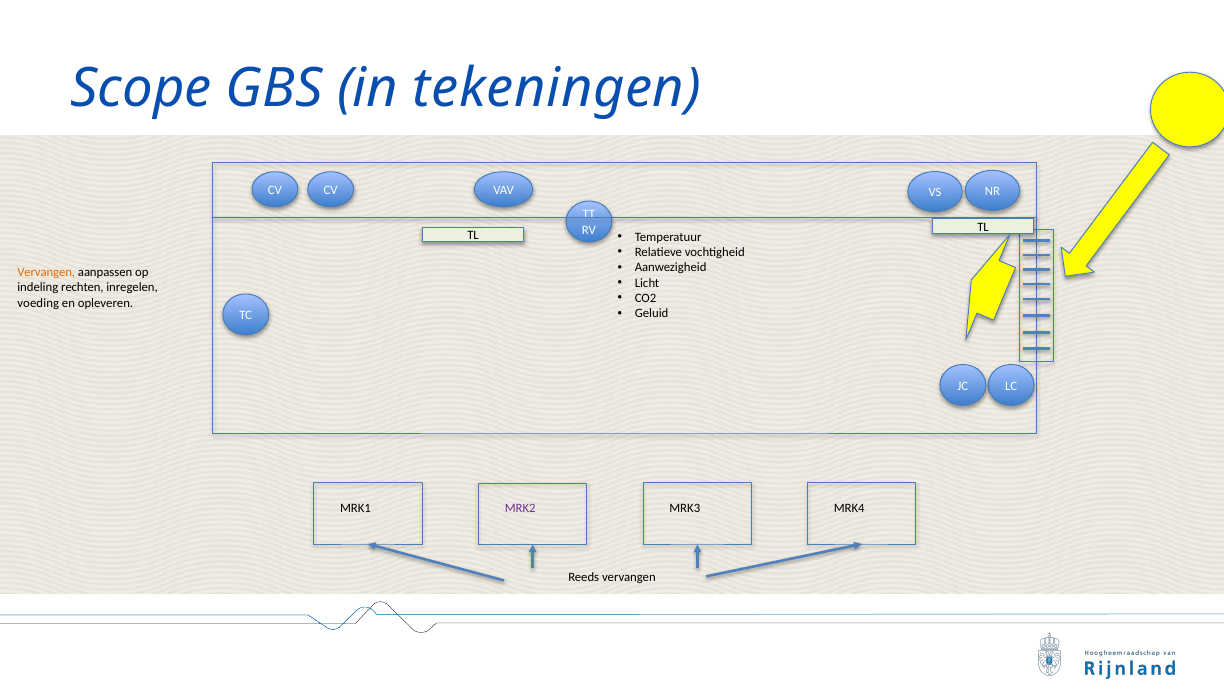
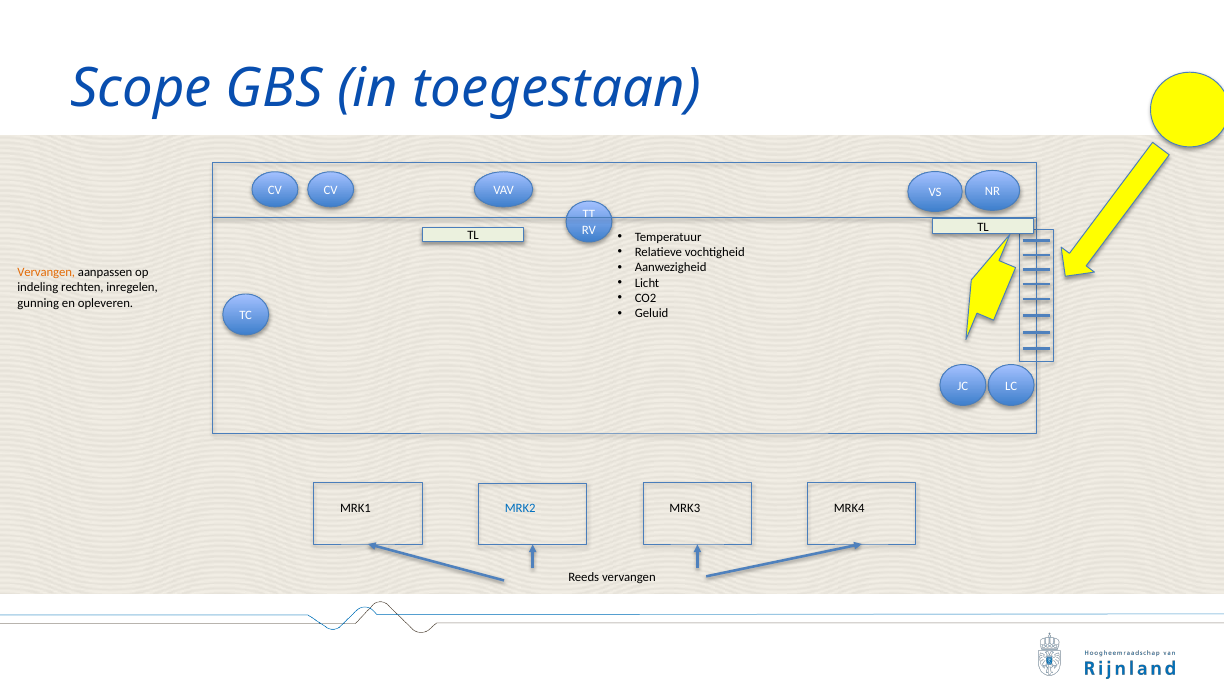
tekeningen: tekeningen -> toegestaan (557, 89)
voeding: voeding -> gunning (38, 303)
MRK2 colour: purple -> blue (520, 508)
